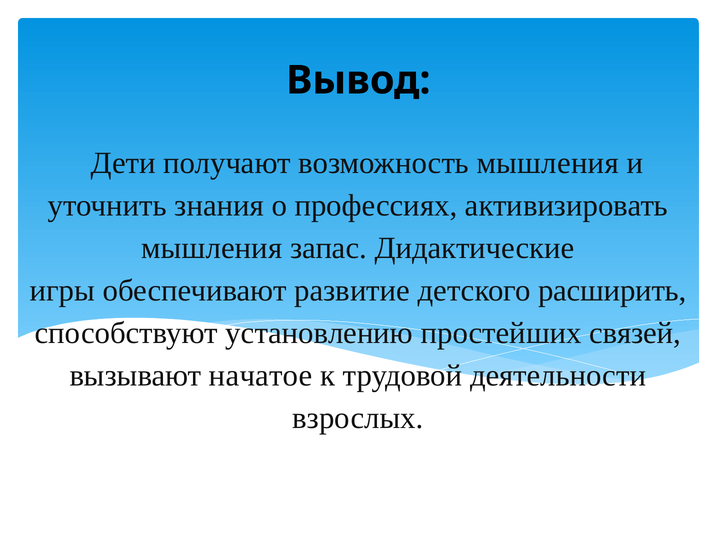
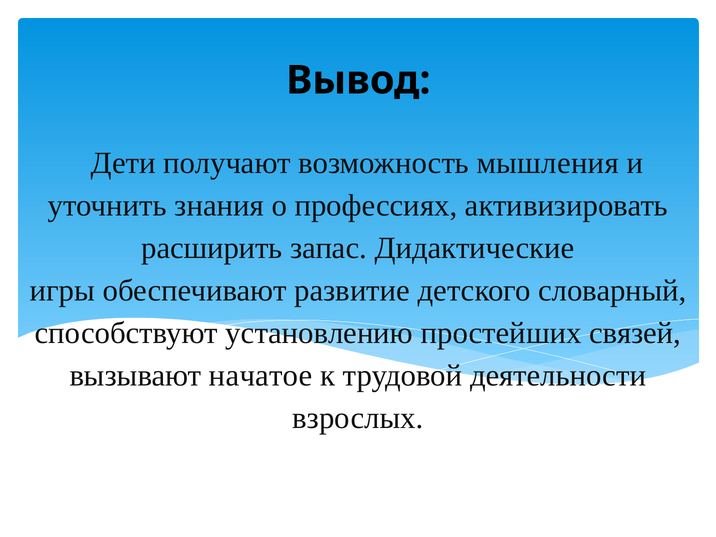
мышления: мышления -> расширить (212, 248)
расширить: расширить -> словарный (612, 291)
